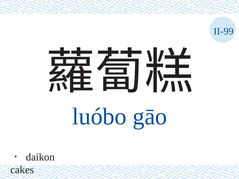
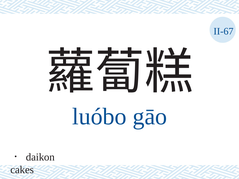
II-99: II-99 -> II-67 (224, 31)
